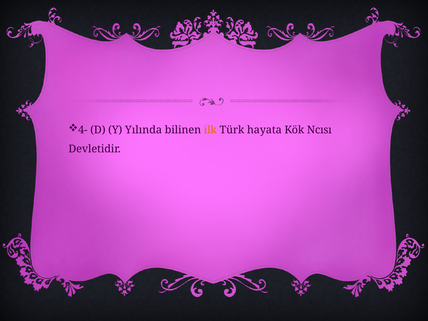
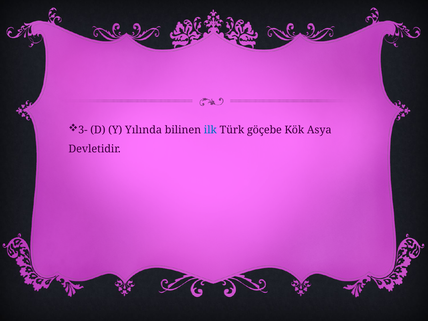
4-: 4- -> 3- (83, 130)
ilk colour: orange -> blue (210, 130)
hayata: hayata -> göçebe (264, 130)
Ncısı: Ncısı -> Asya (319, 130)
